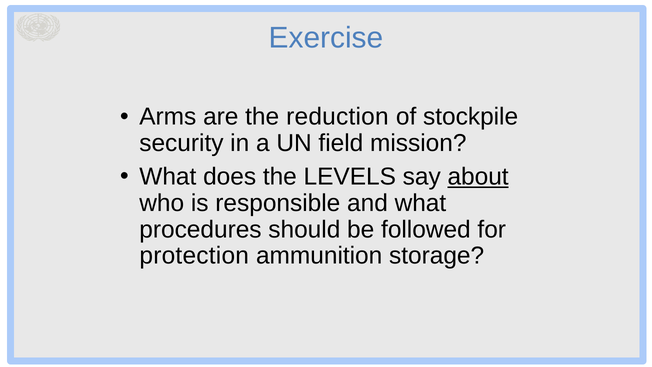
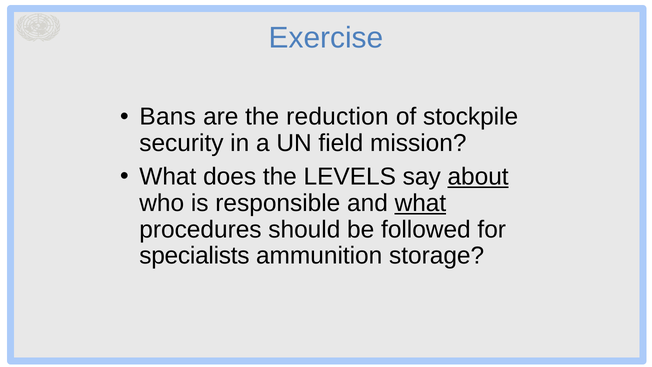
Arms: Arms -> Bans (168, 117)
what underline: none -> present (420, 203)
protection: protection -> specialists (194, 256)
